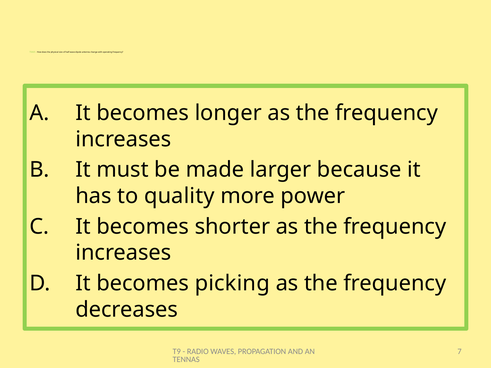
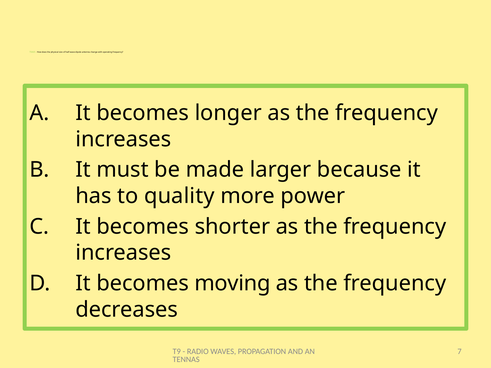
picking: picking -> moving (232, 283)
